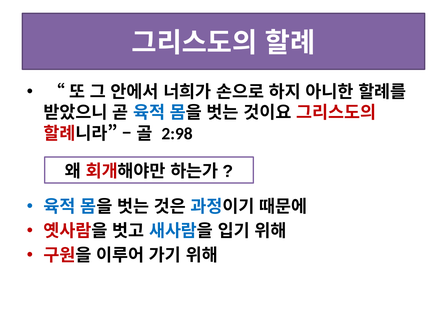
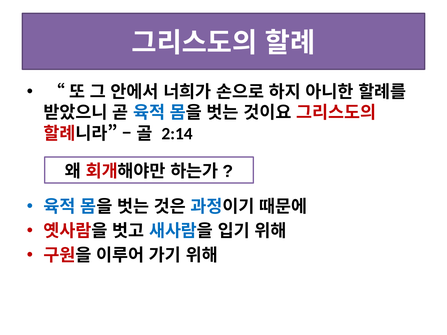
2:98: 2:98 -> 2:14 (177, 134)
